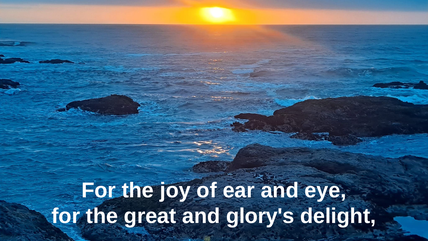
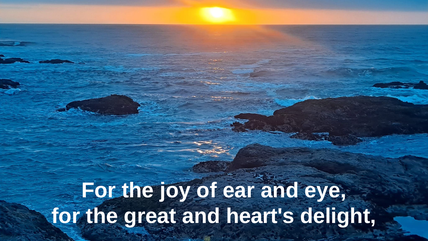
glory's: glory's -> heart's (260, 216)
